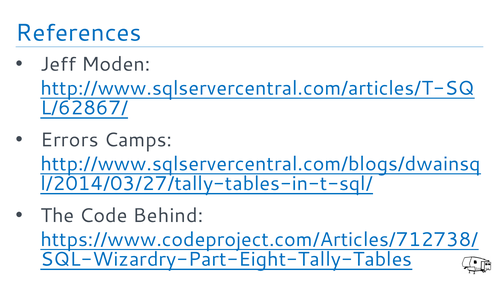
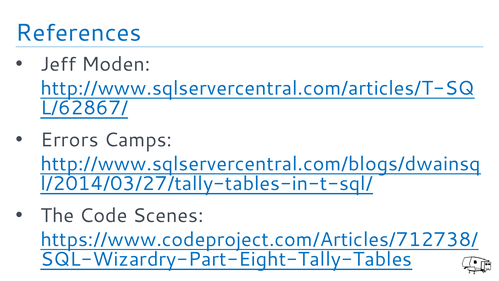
Behind: Behind -> Scenes (168, 216)
